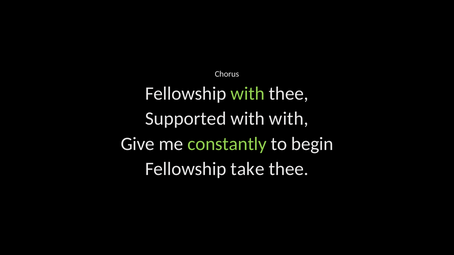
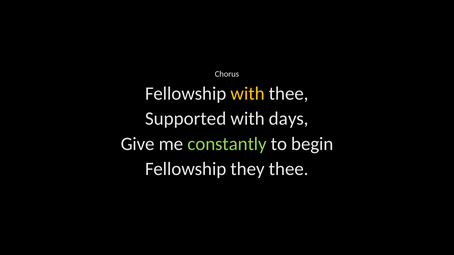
with colour: light green -> yellow (248, 94)
with with: with -> days (289, 119)
take: take -> they (248, 169)
